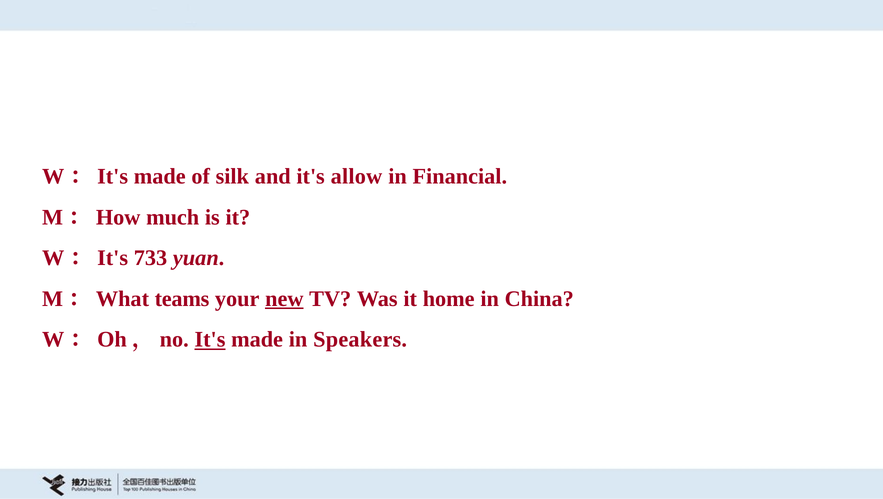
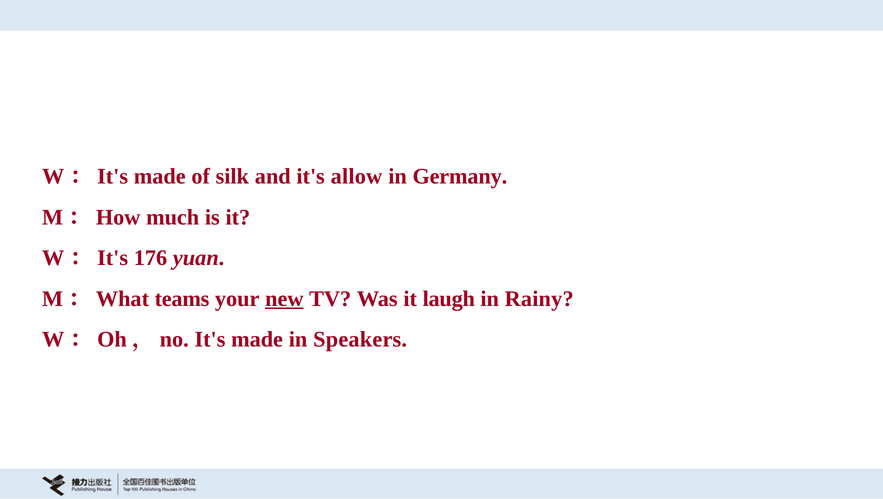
Financial: Financial -> Germany (460, 177)
733: 733 -> 176 (151, 258)
home: home -> laugh (449, 299)
China: China -> Rainy (539, 299)
It's underline: present -> none (210, 340)
